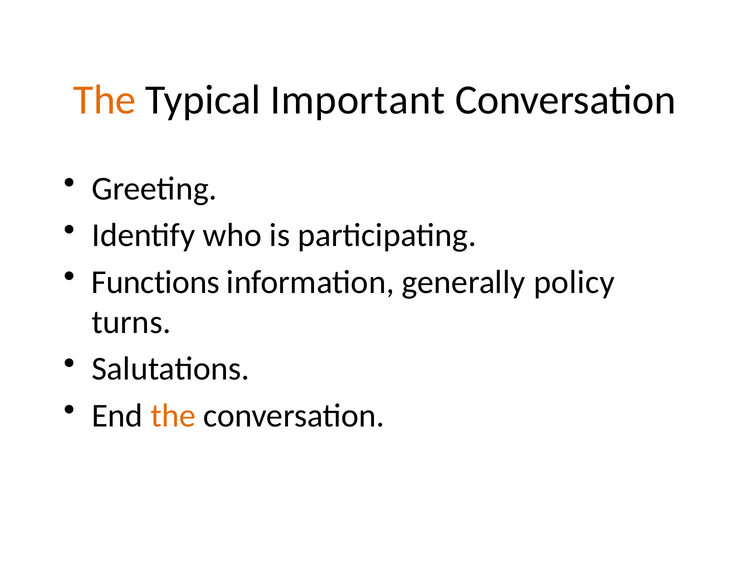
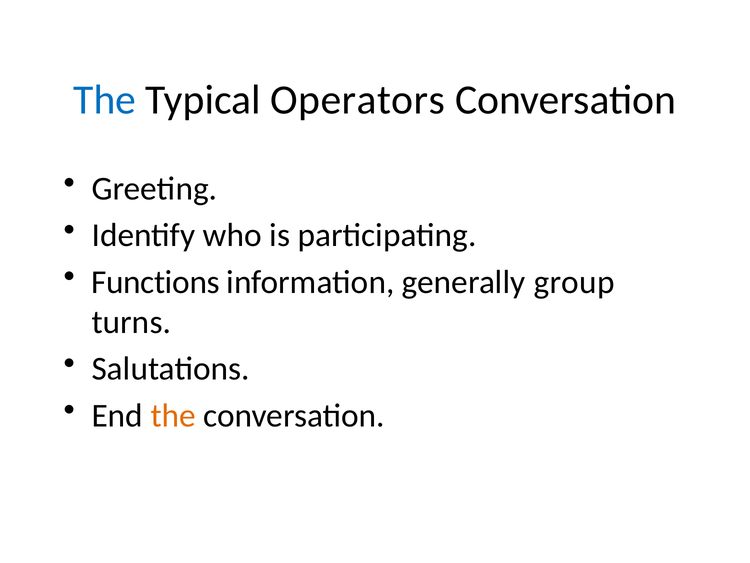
The colour: orange -> blue (105, 100)
Important: Important -> Operators (358, 100)
policy: policy -> group (574, 282)
